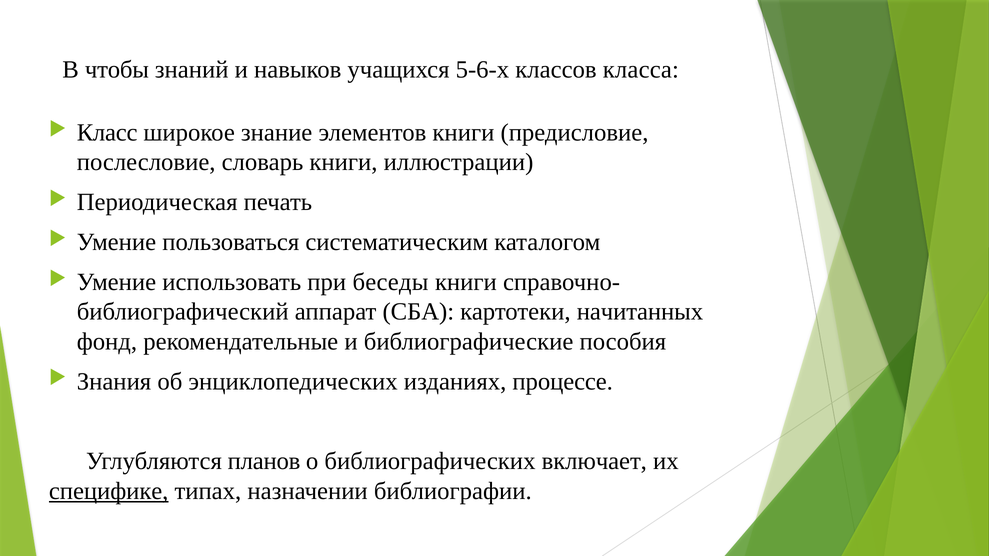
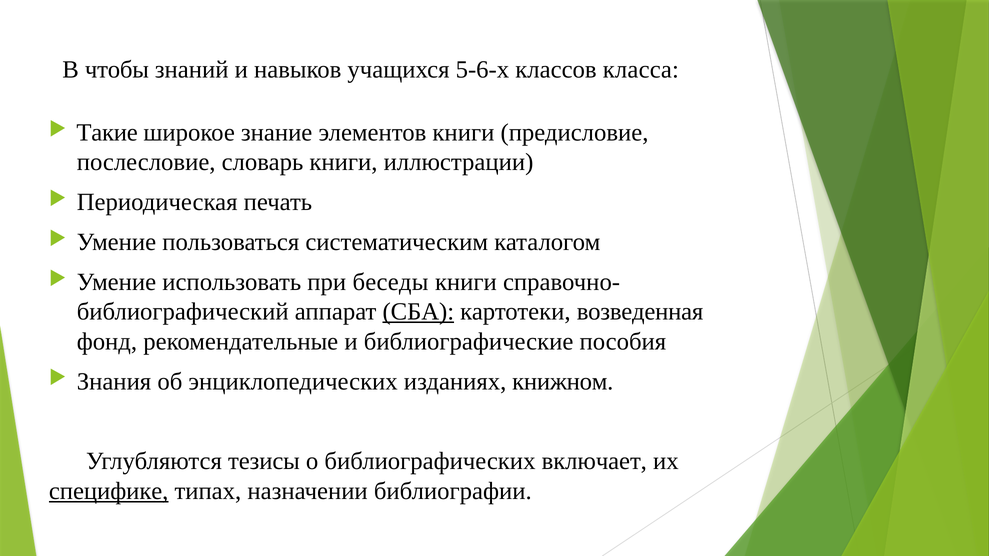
Класс: Класс -> Такие (107, 133)
СБА underline: none -> present (418, 312)
начитанных: начитанных -> возведенная (640, 312)
процессе: процессе -> книжном (563, 382)
планов: планов -> тезисы (264, 462)
